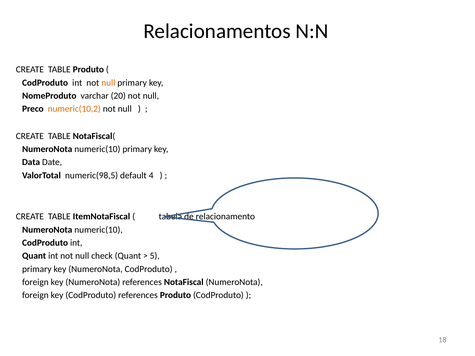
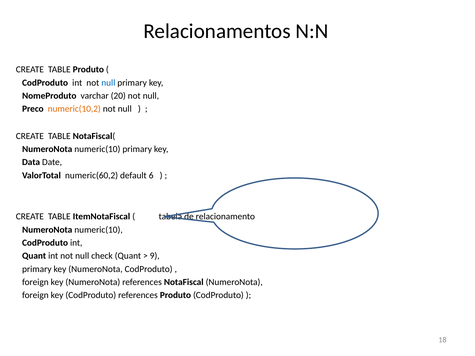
null colour: orange -> blue (108, 83)
numeric(98,5: numeric(98,5 -> numeric(60,2 (92, 175)
4: 4 -> 6 (151, 175)
5: 5 -> 9 (155, 256)
